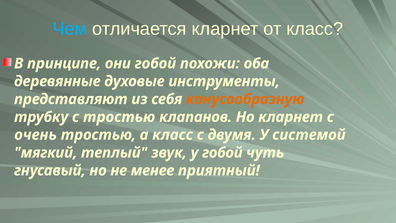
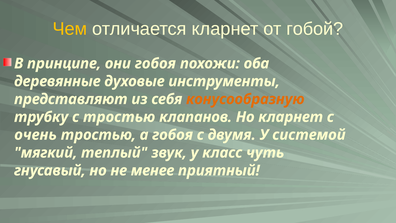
Чем colour: light blue -> yellow (70, 29)
от класс: класс -> гобой (315, 29)
они гобой: гобой -> гобоя (155, 63)
а класс: класс -> гобоя (173, 135)
у гобой: гобой -> класс (222, 153)
